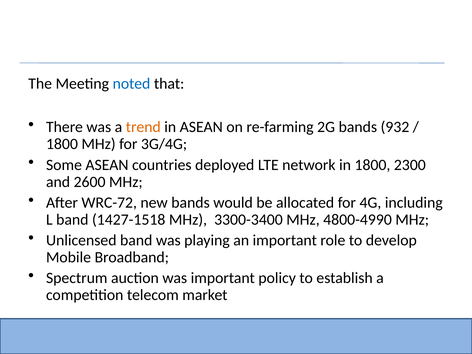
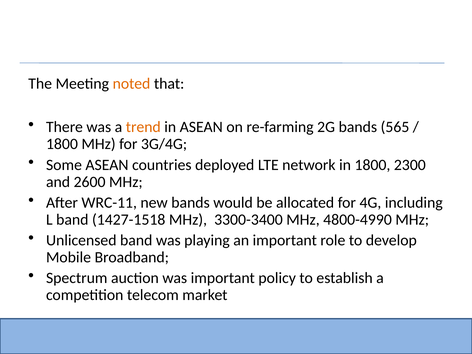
noted colour: blue -> orange (131, 84)
932: 932 -> 565 (395, 127)
WRC-72: WRC-72 -> WRC-11 (109, 203)
